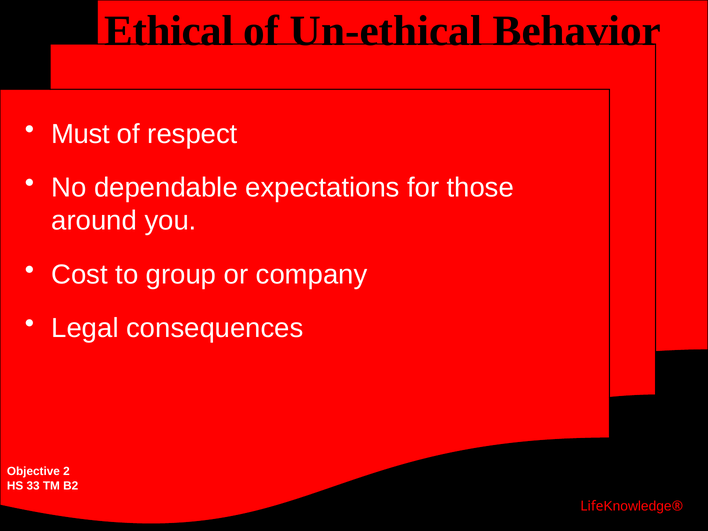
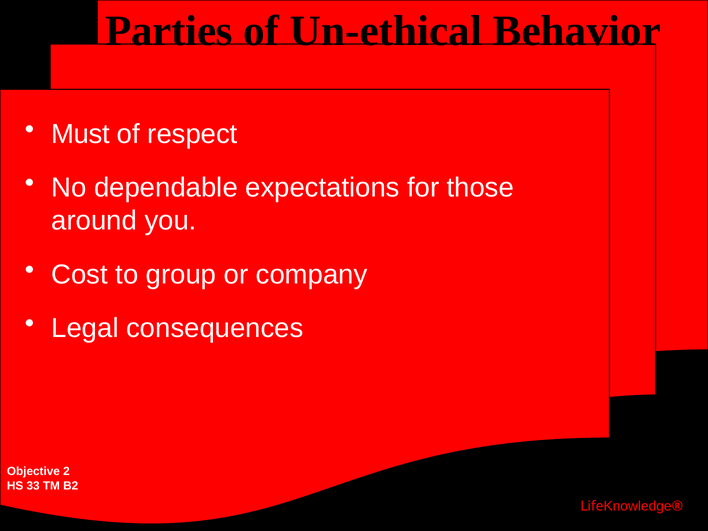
Ethical: Ethical -> Parties (169, 31)
